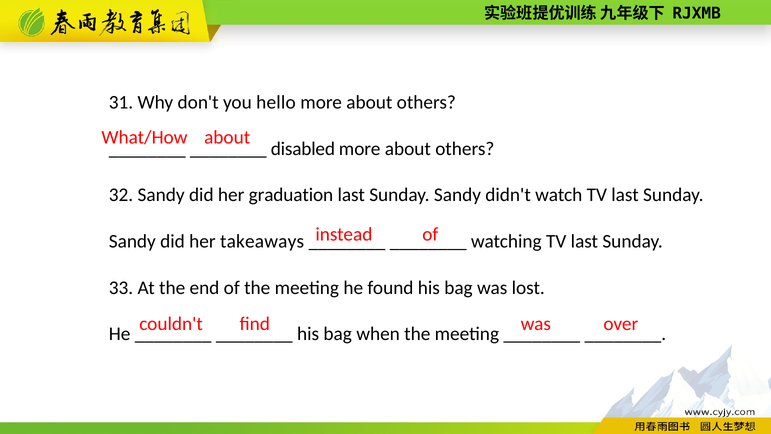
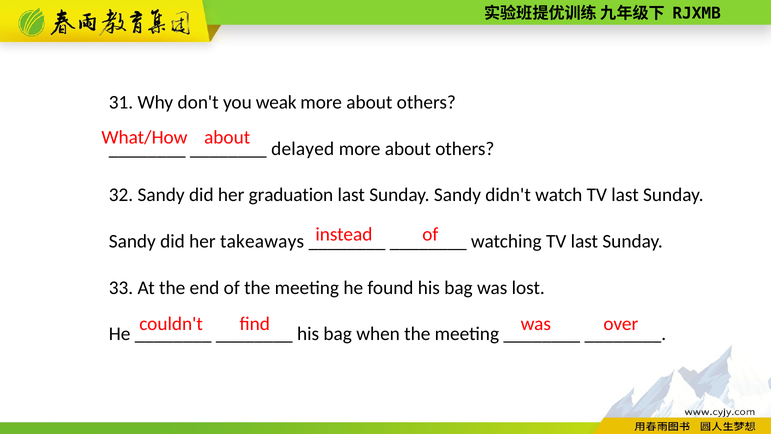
hello: hello -> weak (276, 102)
disabled: disabled -> delayed (303, 149)
